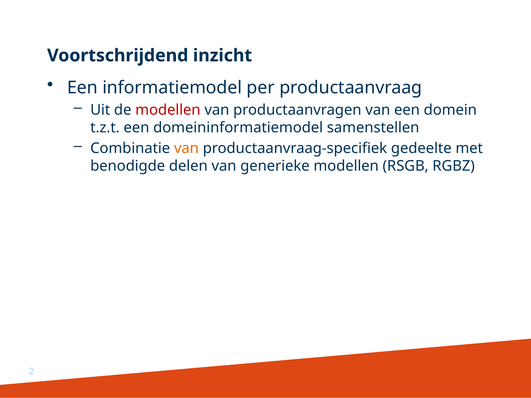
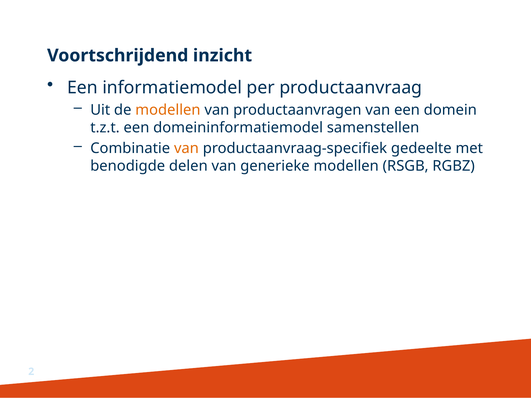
modellen colour: red -> orange (168, 110)
